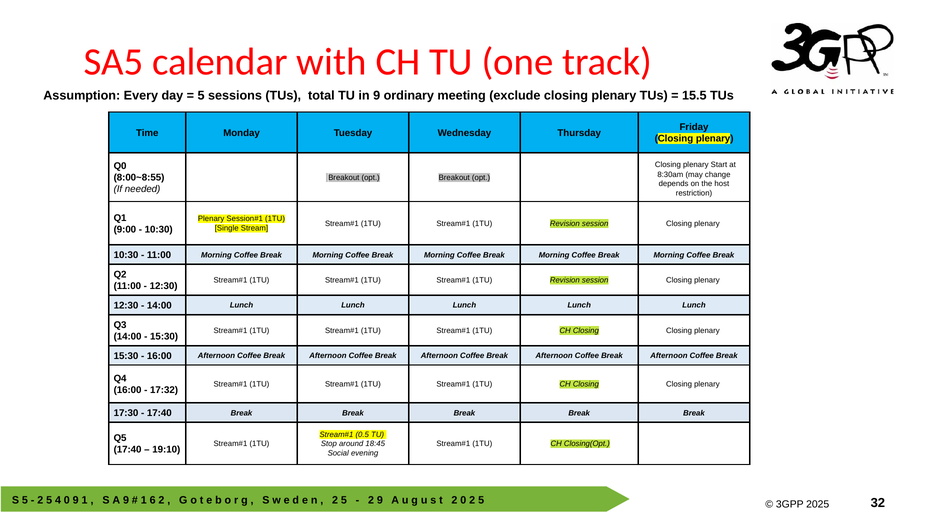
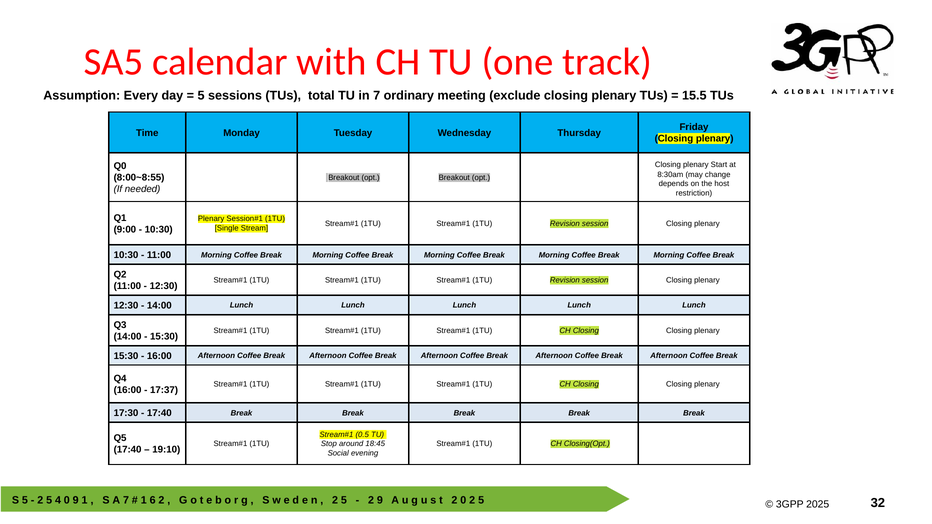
in 9: 9 -> 7 (377, 96)
17:32: 17:32 -> 17:37 (164, 390)
9: 9 -> 7 (126, 501)
